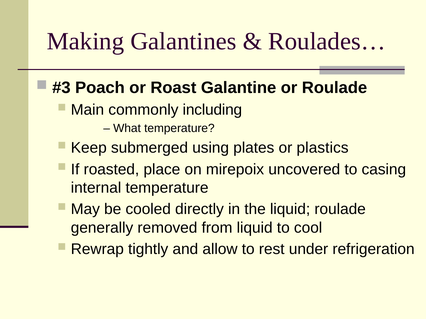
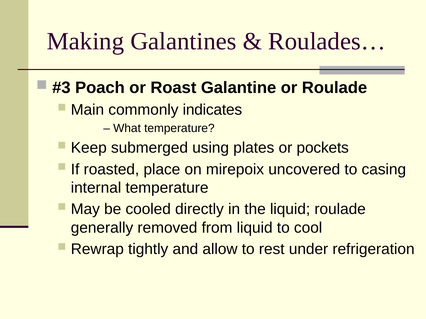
including: including -> indicates (212, 110)
plastics: plastics -> pockets (323, 148)
